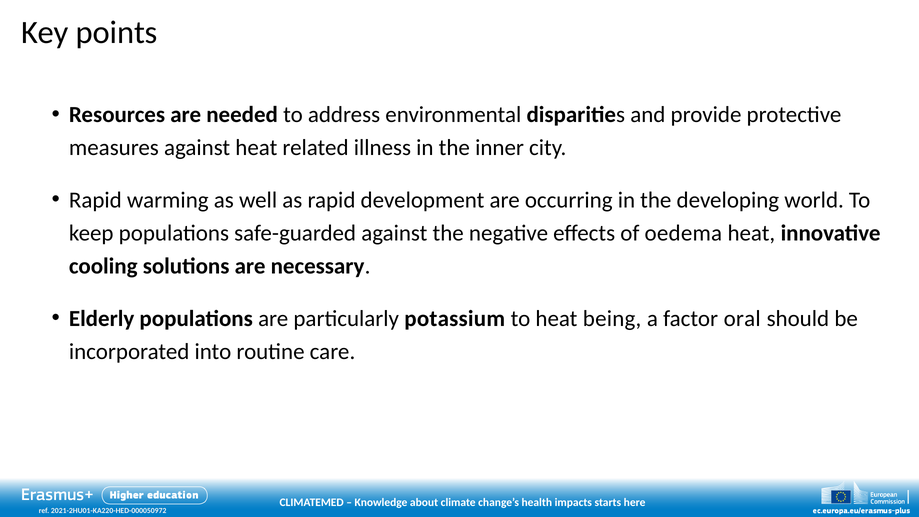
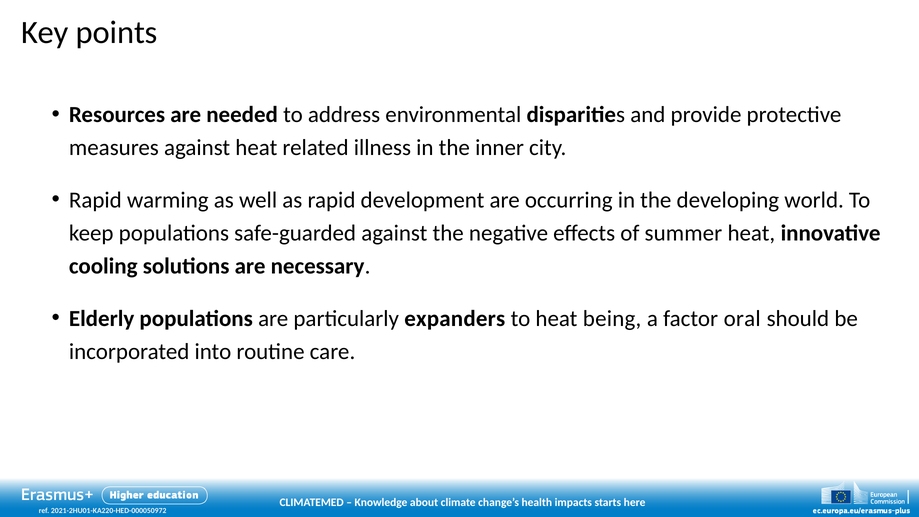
oedema: oedema -> summer (683, 233)
potassium: potassium -> expanders (455, 318)
